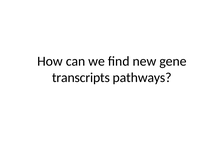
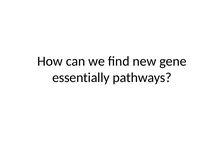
transcripts: transcripts -> essentially (81, 78)
